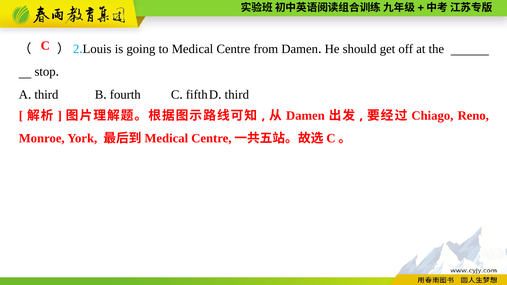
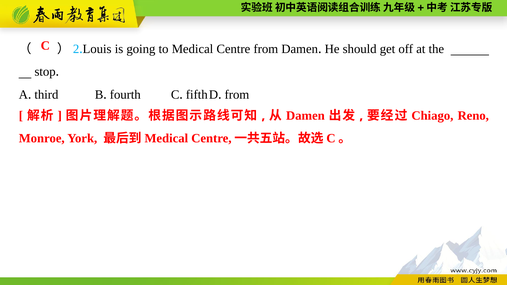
third: third -> from (237, 95)
